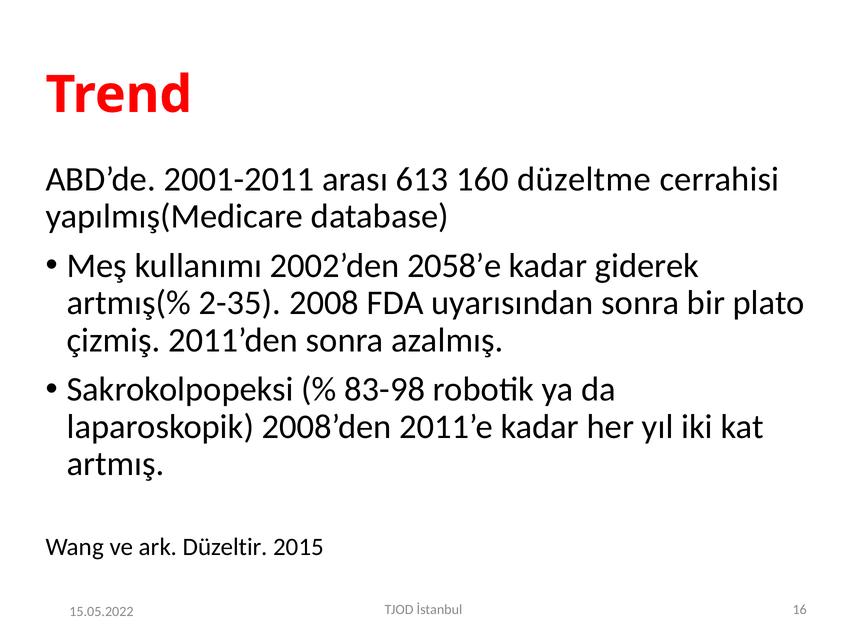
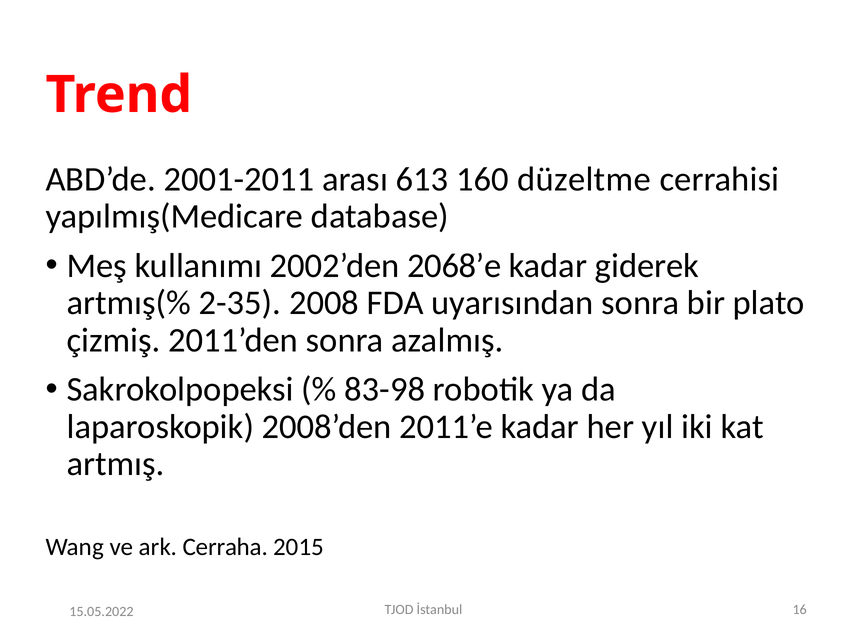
2058’e: 2058’e -> 2068’e (454, 266)
Düzeltir: Düzeltir -> Cerraha (225, 547)
